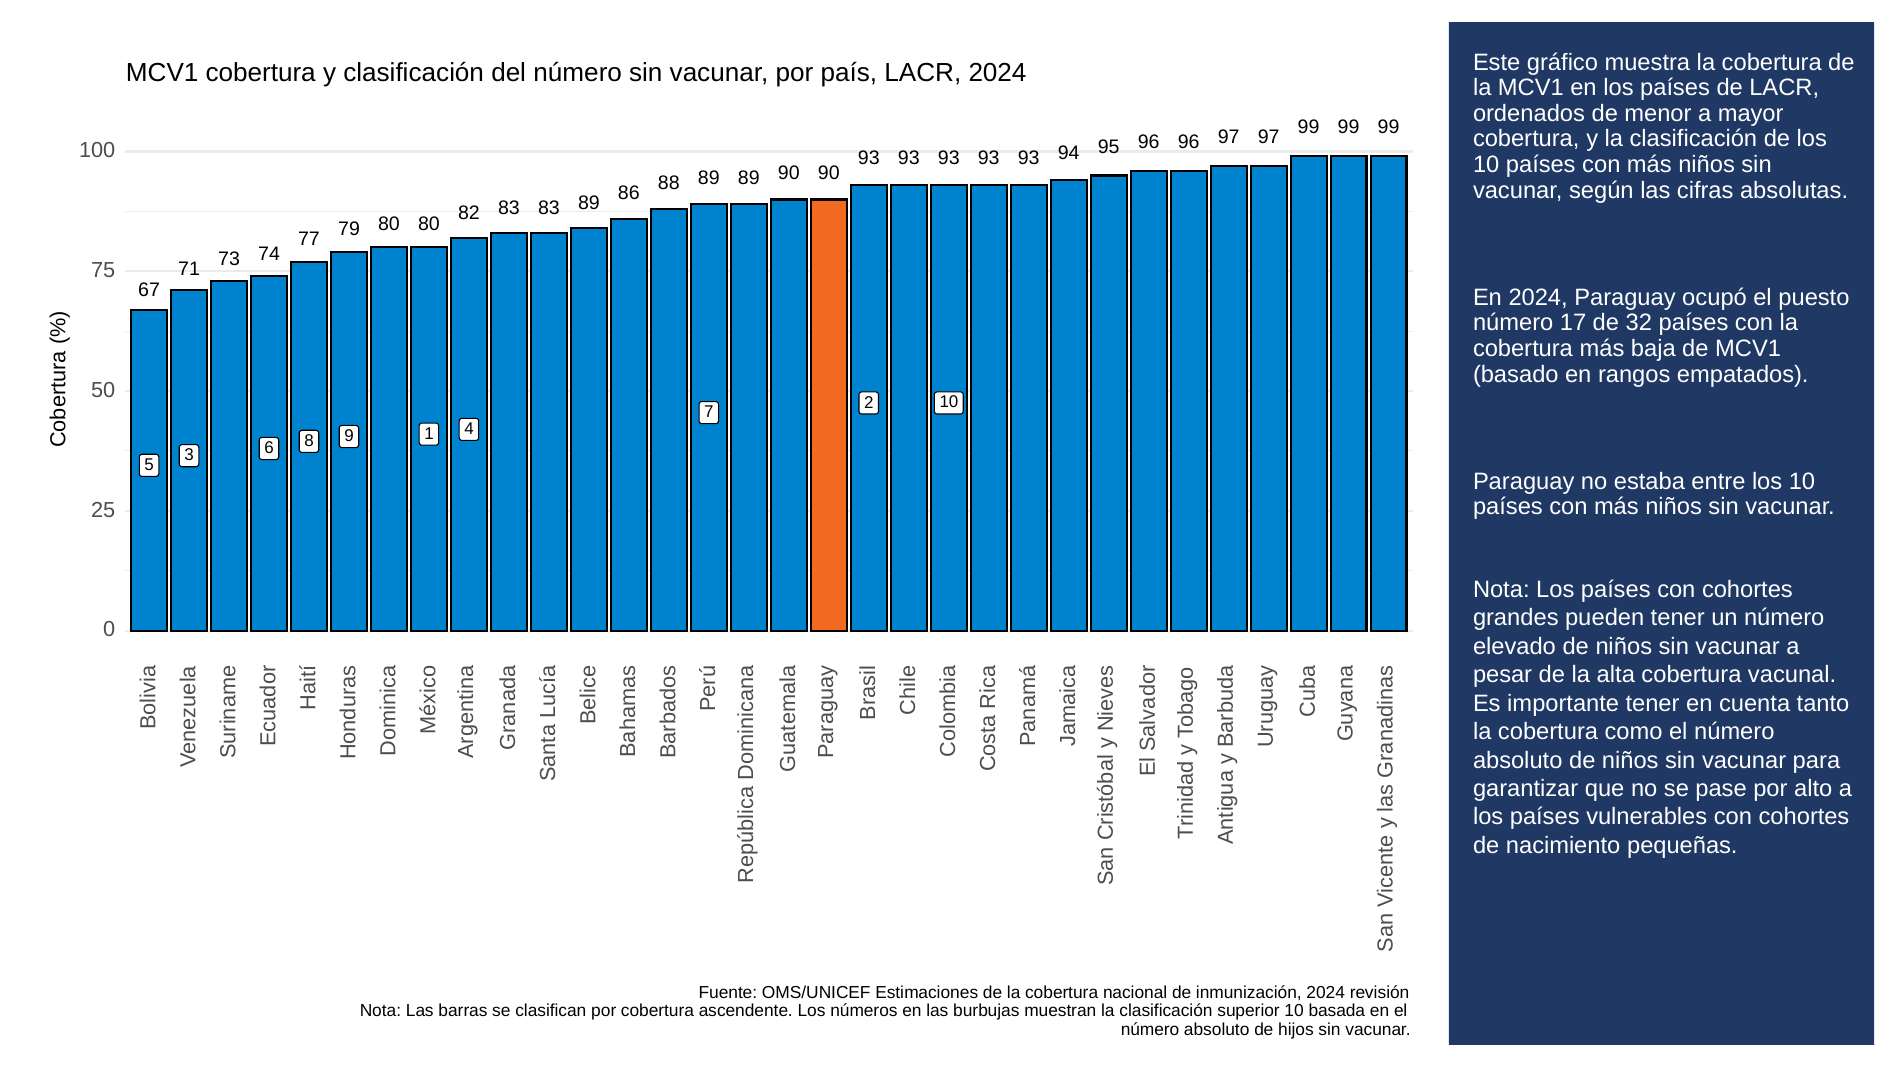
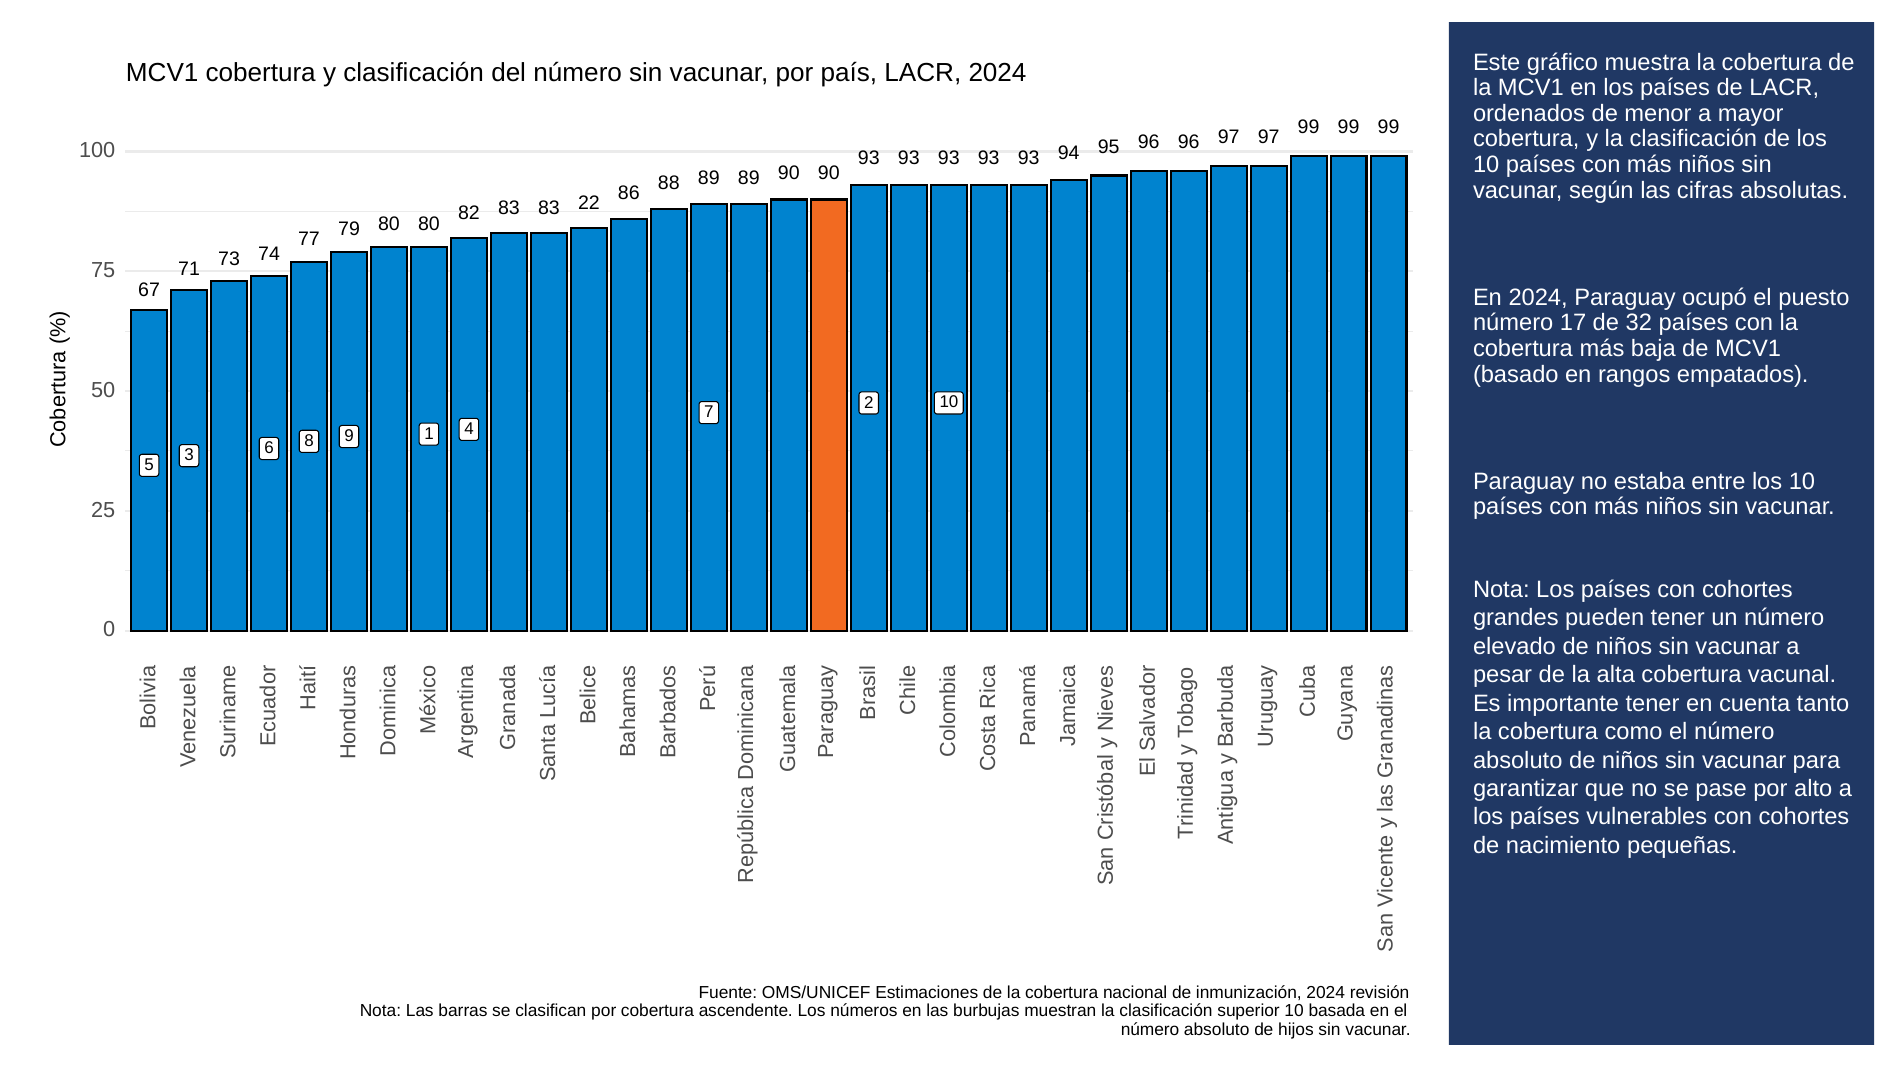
83 89: 89 -> 22 (589, 203)
